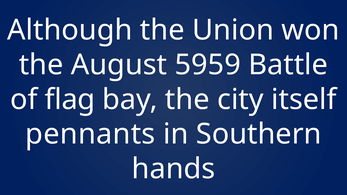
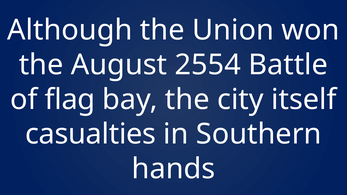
5959: 5959 -> 2554 (208, 65)
pennants: pennants -> casualties (91, 134)
